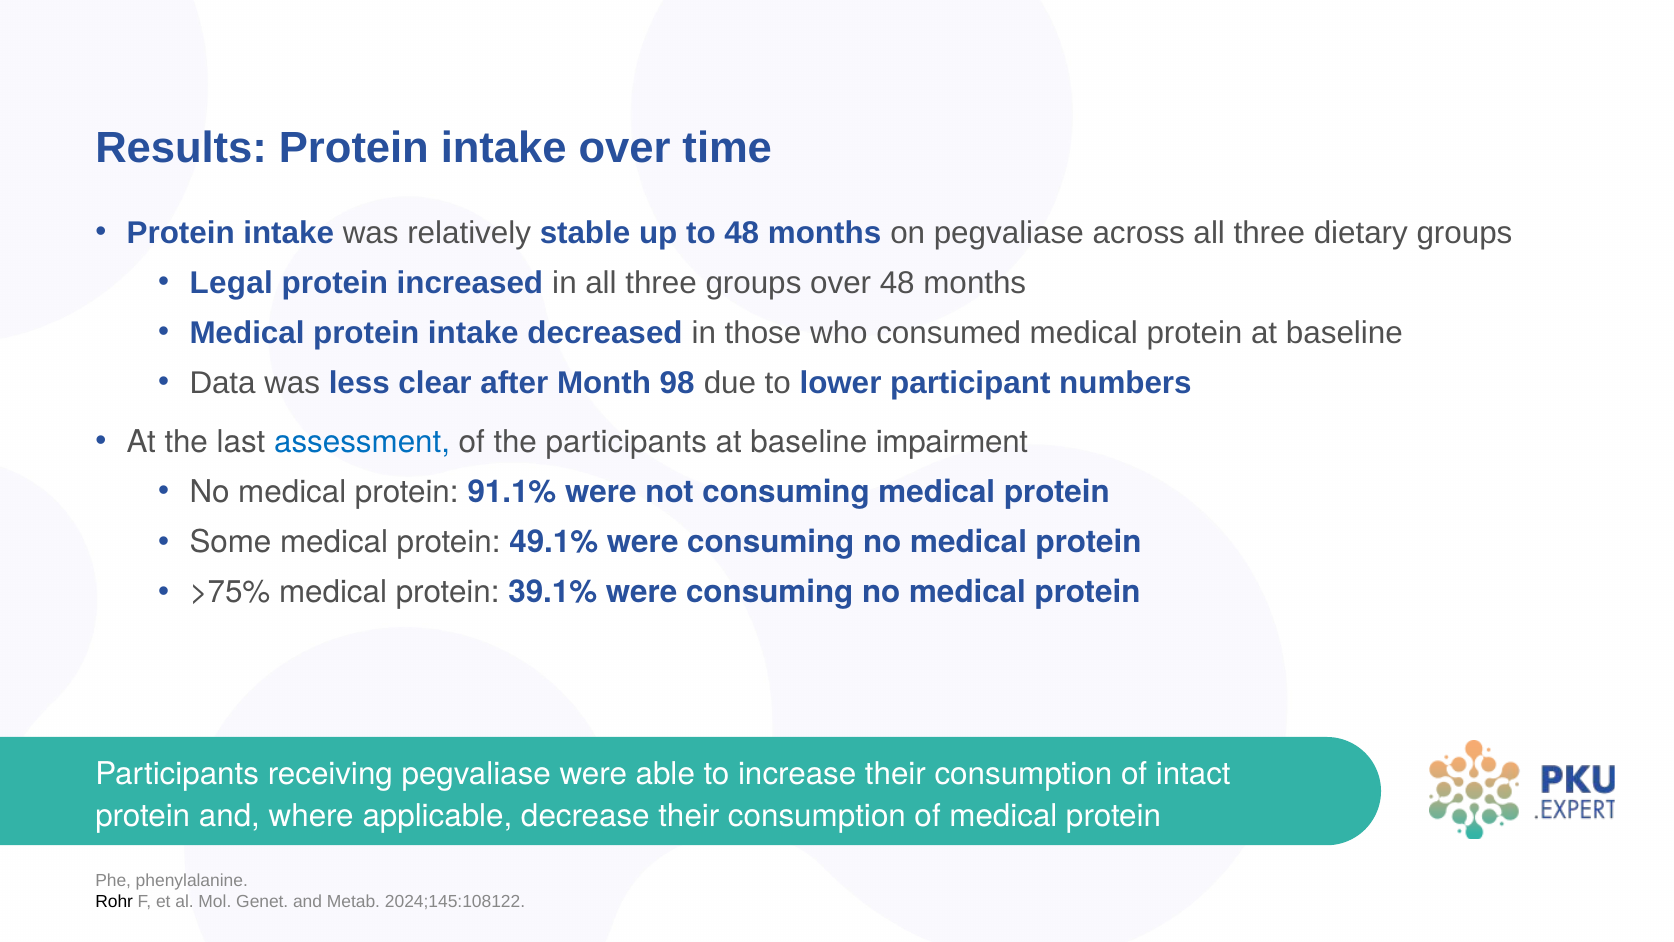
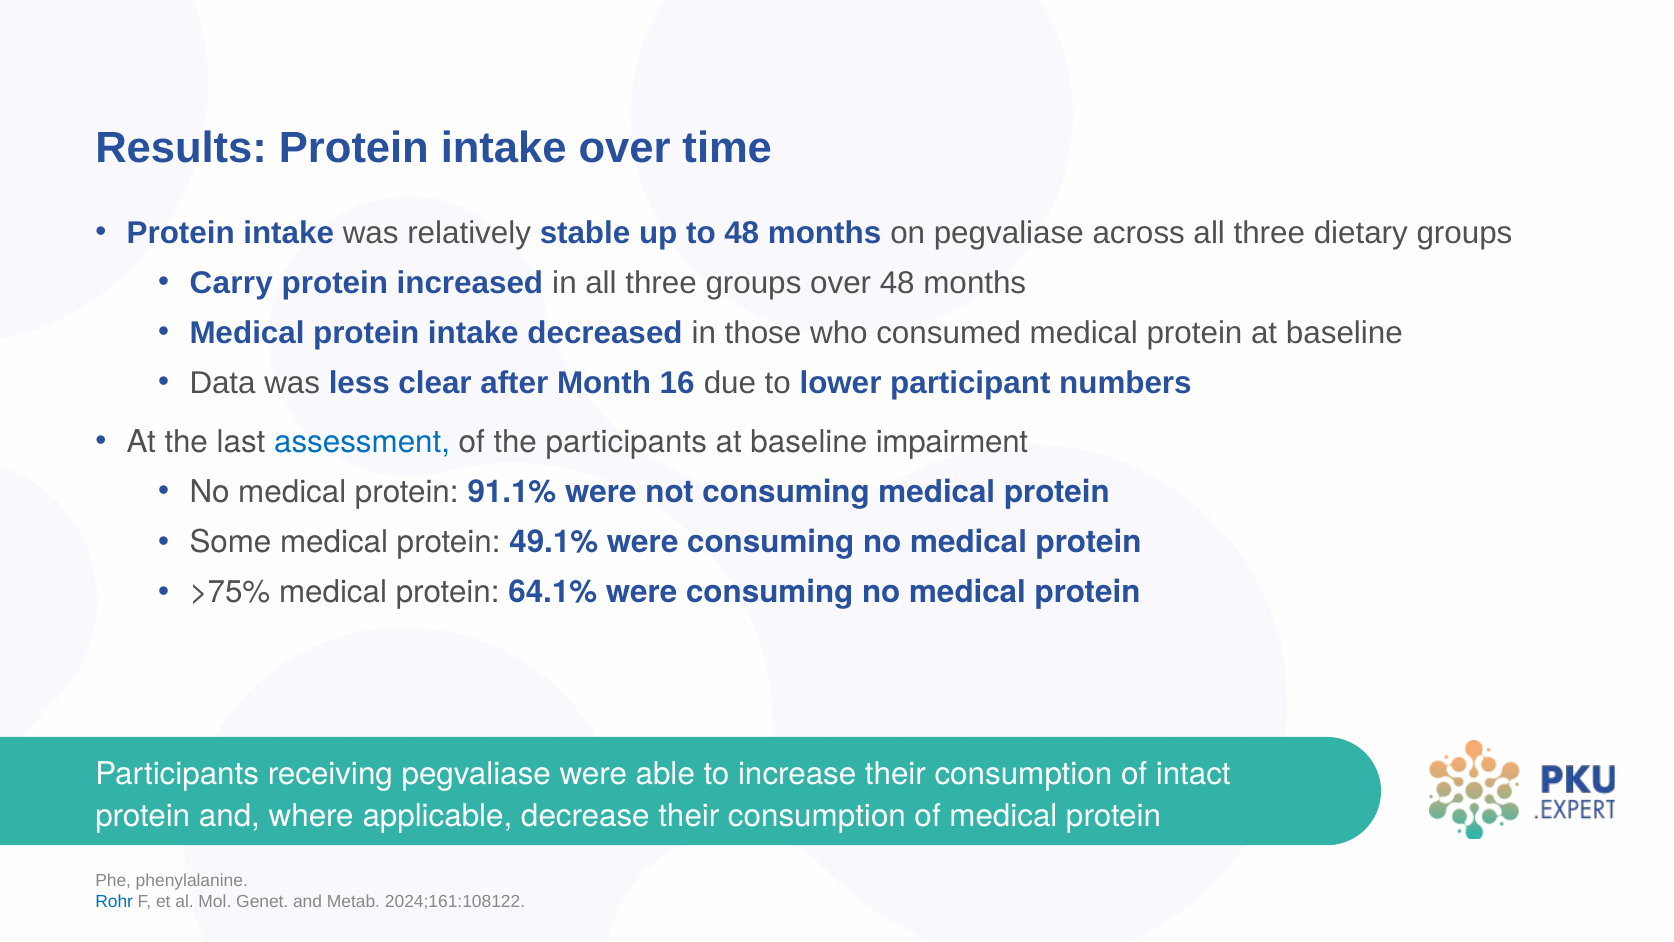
Legal: Legal -> Carry (231, 283)
98: 98 -> 16 (677, 383)
39.1%: 39.1% -> 64.1% (553, 592)
Rohr colour: black -> blue (114, 901)
2024;145:108122: 2024;145:108122 -> 2024;161:108122 (455, 901)
